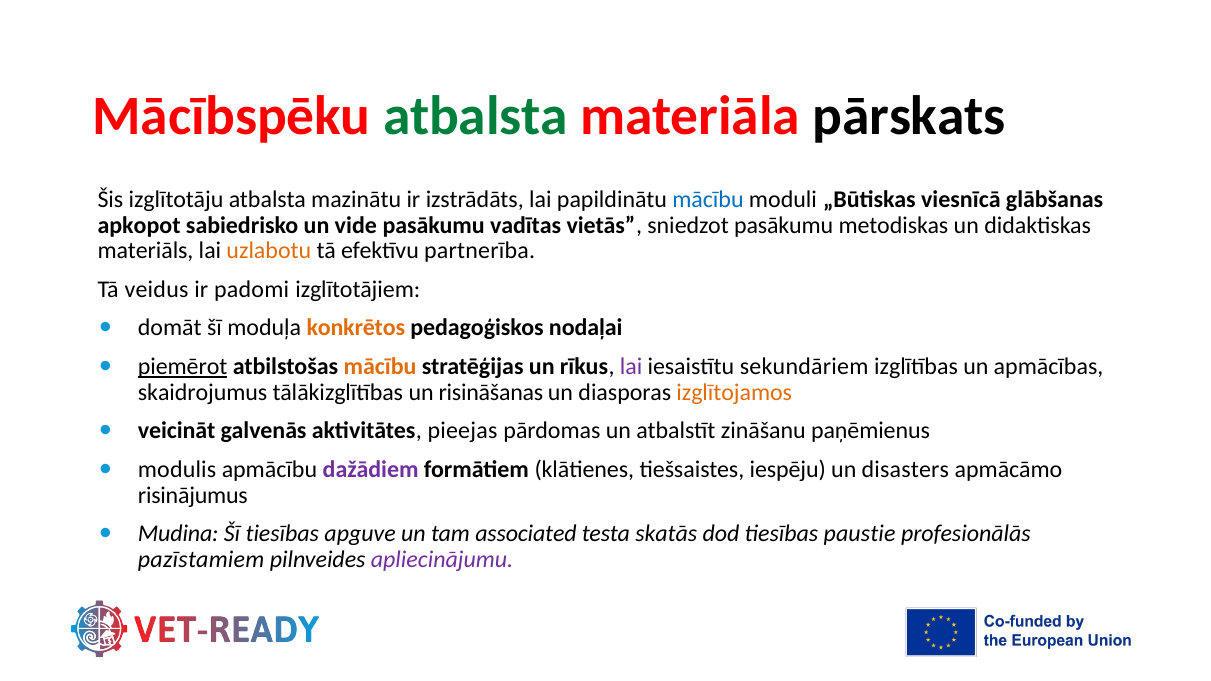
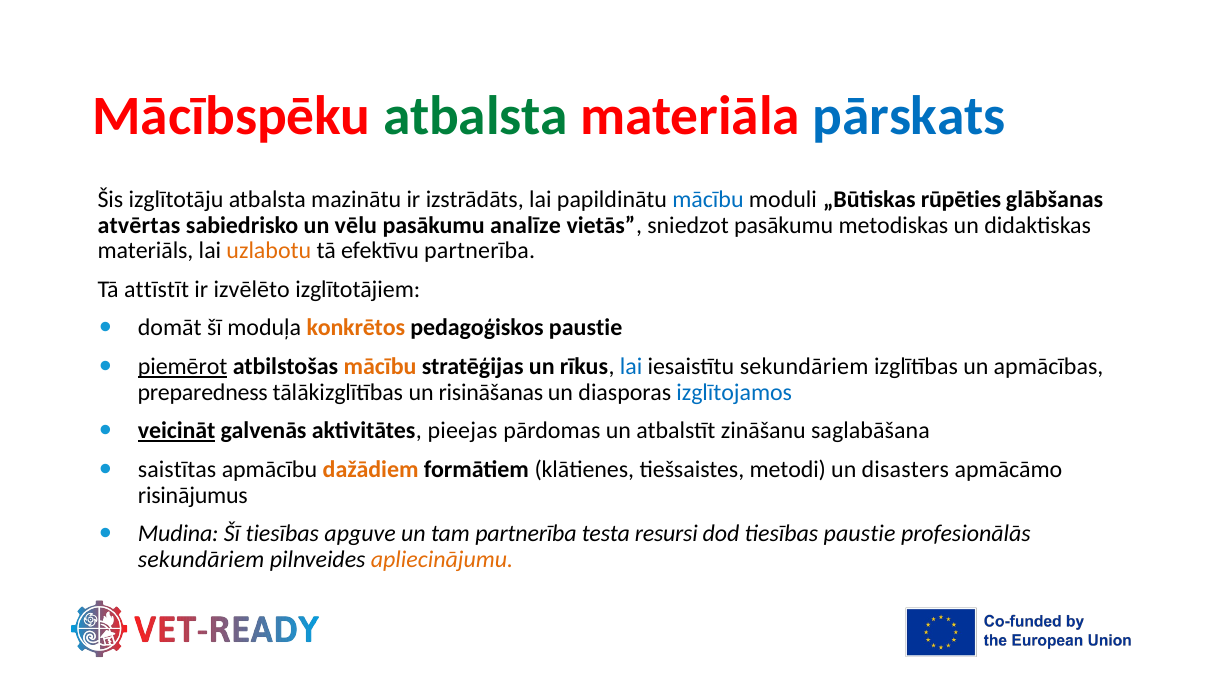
pārskats colour: black -> blue (909, 116)
viesnīcā: viesnīcā -> rūpēties (961, 199)
apkopot: apkopot -> atvērtas (139, 225)
vide: vide -> vēlu (356, 225)
vadītas: vadītas -> analīze (525, 225)
veidus: veidus -> attīstīt (157, 290)
padomi: padomi -> izvēlēto (252, 290)
pedagoģiskos nodaļai: nodaļai -> paustie (586, 328)
lai colour: purple -> blue (631, 367)
skaidrojumus: skaidrojumus -> preparedness (203, 393)
izglītojamos colour: orange -> blue (734, 393)
veicināt underline: none -> present (177, 431)
paņēmienus: paņēmienus -> saglabāšana (870, 431)
modulis: modulis -> saistītas (177, 470)
dažādiem colour: purple -> orange (371, 470)
iespēju: iespēju -> metodi (788, 470)
tam associated: associated -> partnerība (526, 534)
skatās: skatās -> resursi (666, 534)
pazīstamiem: pazīstamiem -> sekundāriem (201, 560)
apliecinājumu colour: purple -> orange (442, 560)
